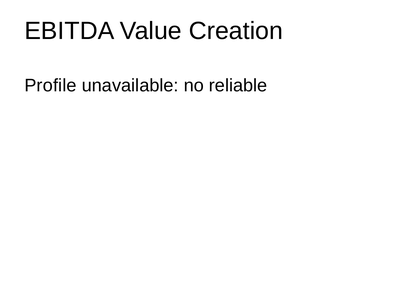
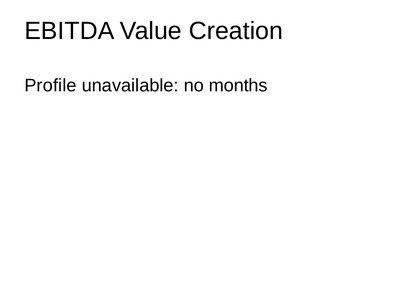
reliable: reliable -> months (238, 86)
